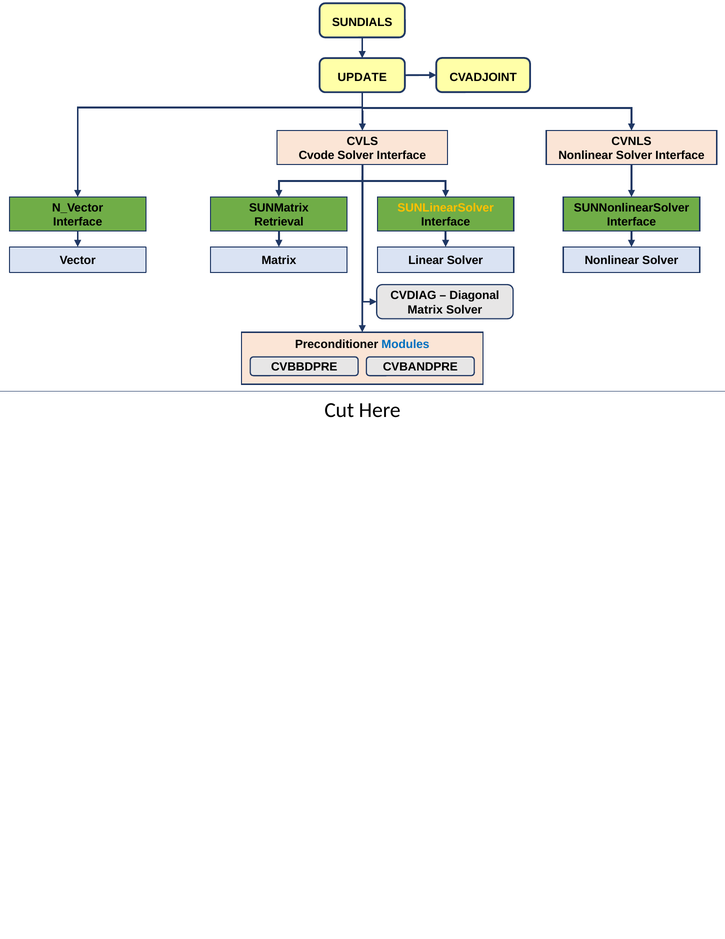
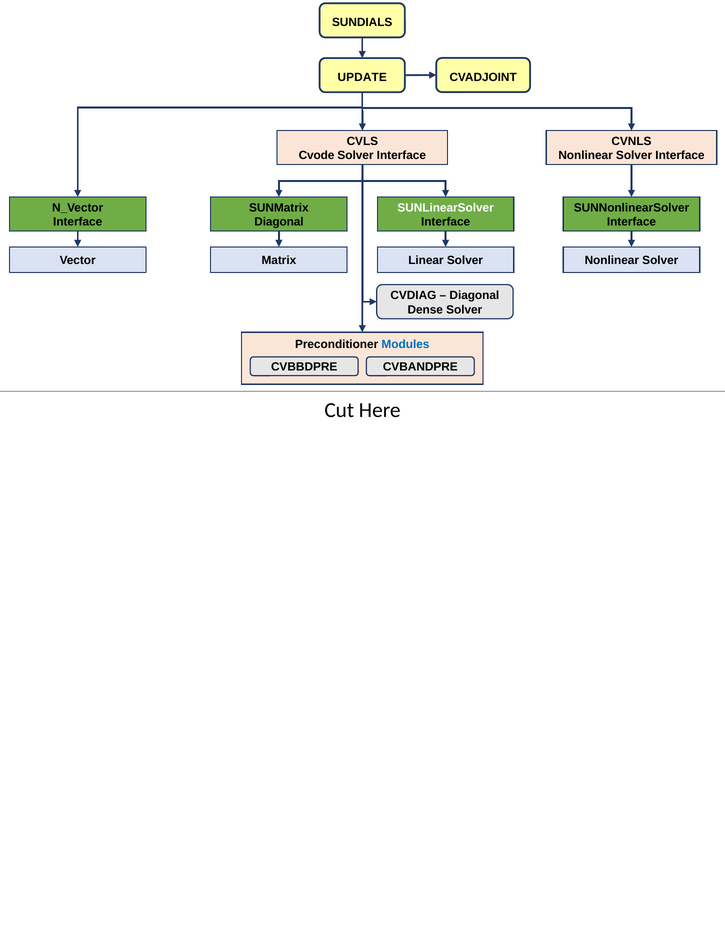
SUNLinearSolver colour: yellow -> white (446, 208)
Retrieval: Retrieval -> Diagonal (279, 222)
Matrix: Matrix -> Dense (425, 309)
